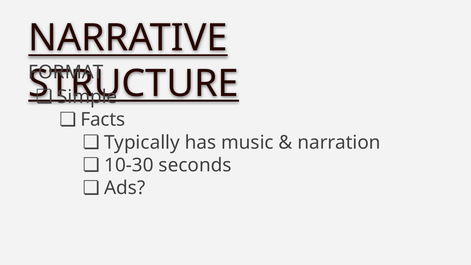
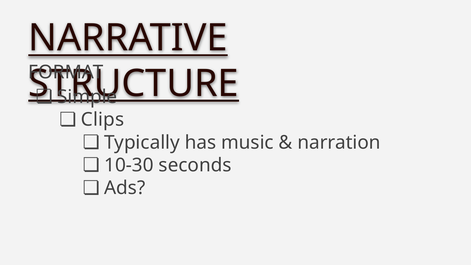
Facts: Facts -> Clips (103, 120)
